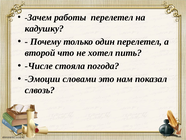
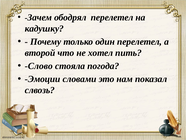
работы: работы -> ободрял (70, 17)
Числе: Числе -> Слово (39, 66)
